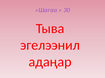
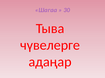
эгелээнил: эгелээнил -> чүвелерге (50, 46)
